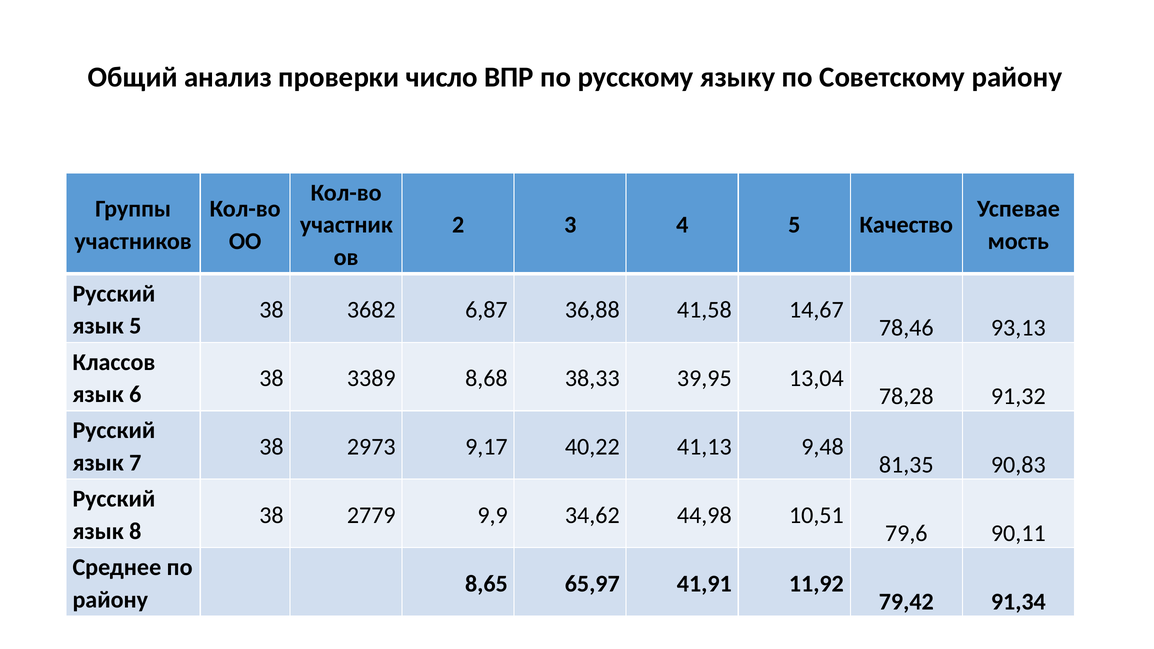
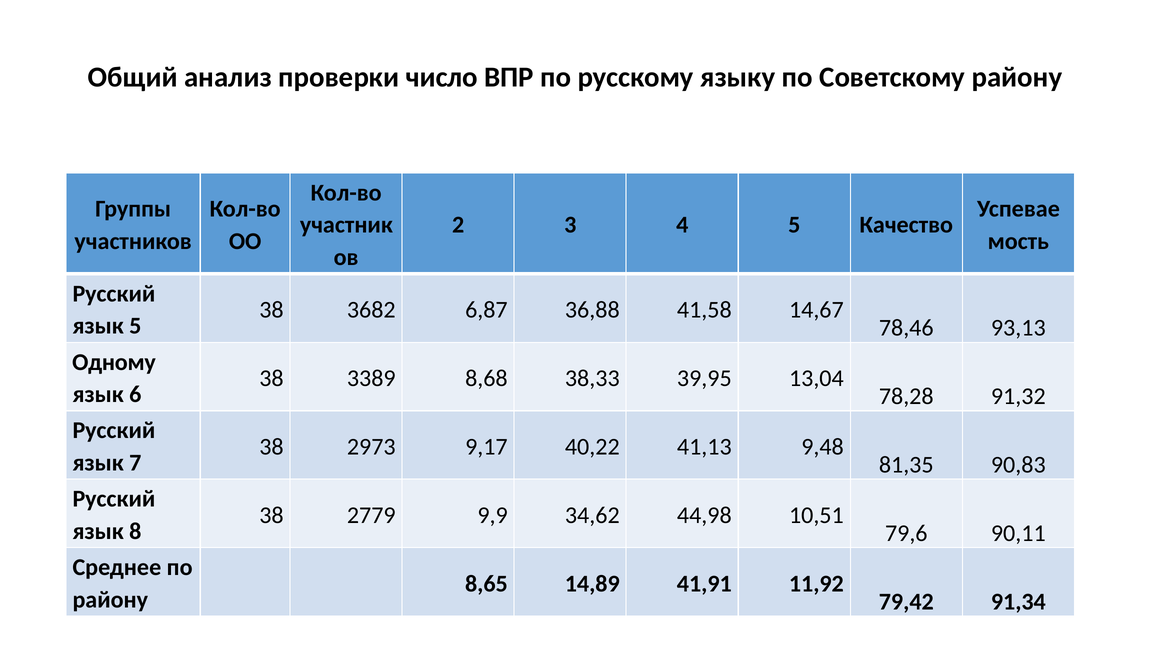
Классов: Классов -> Одному (114, 362)
65,97: 65,97 -> 14,89 (592, 584)
